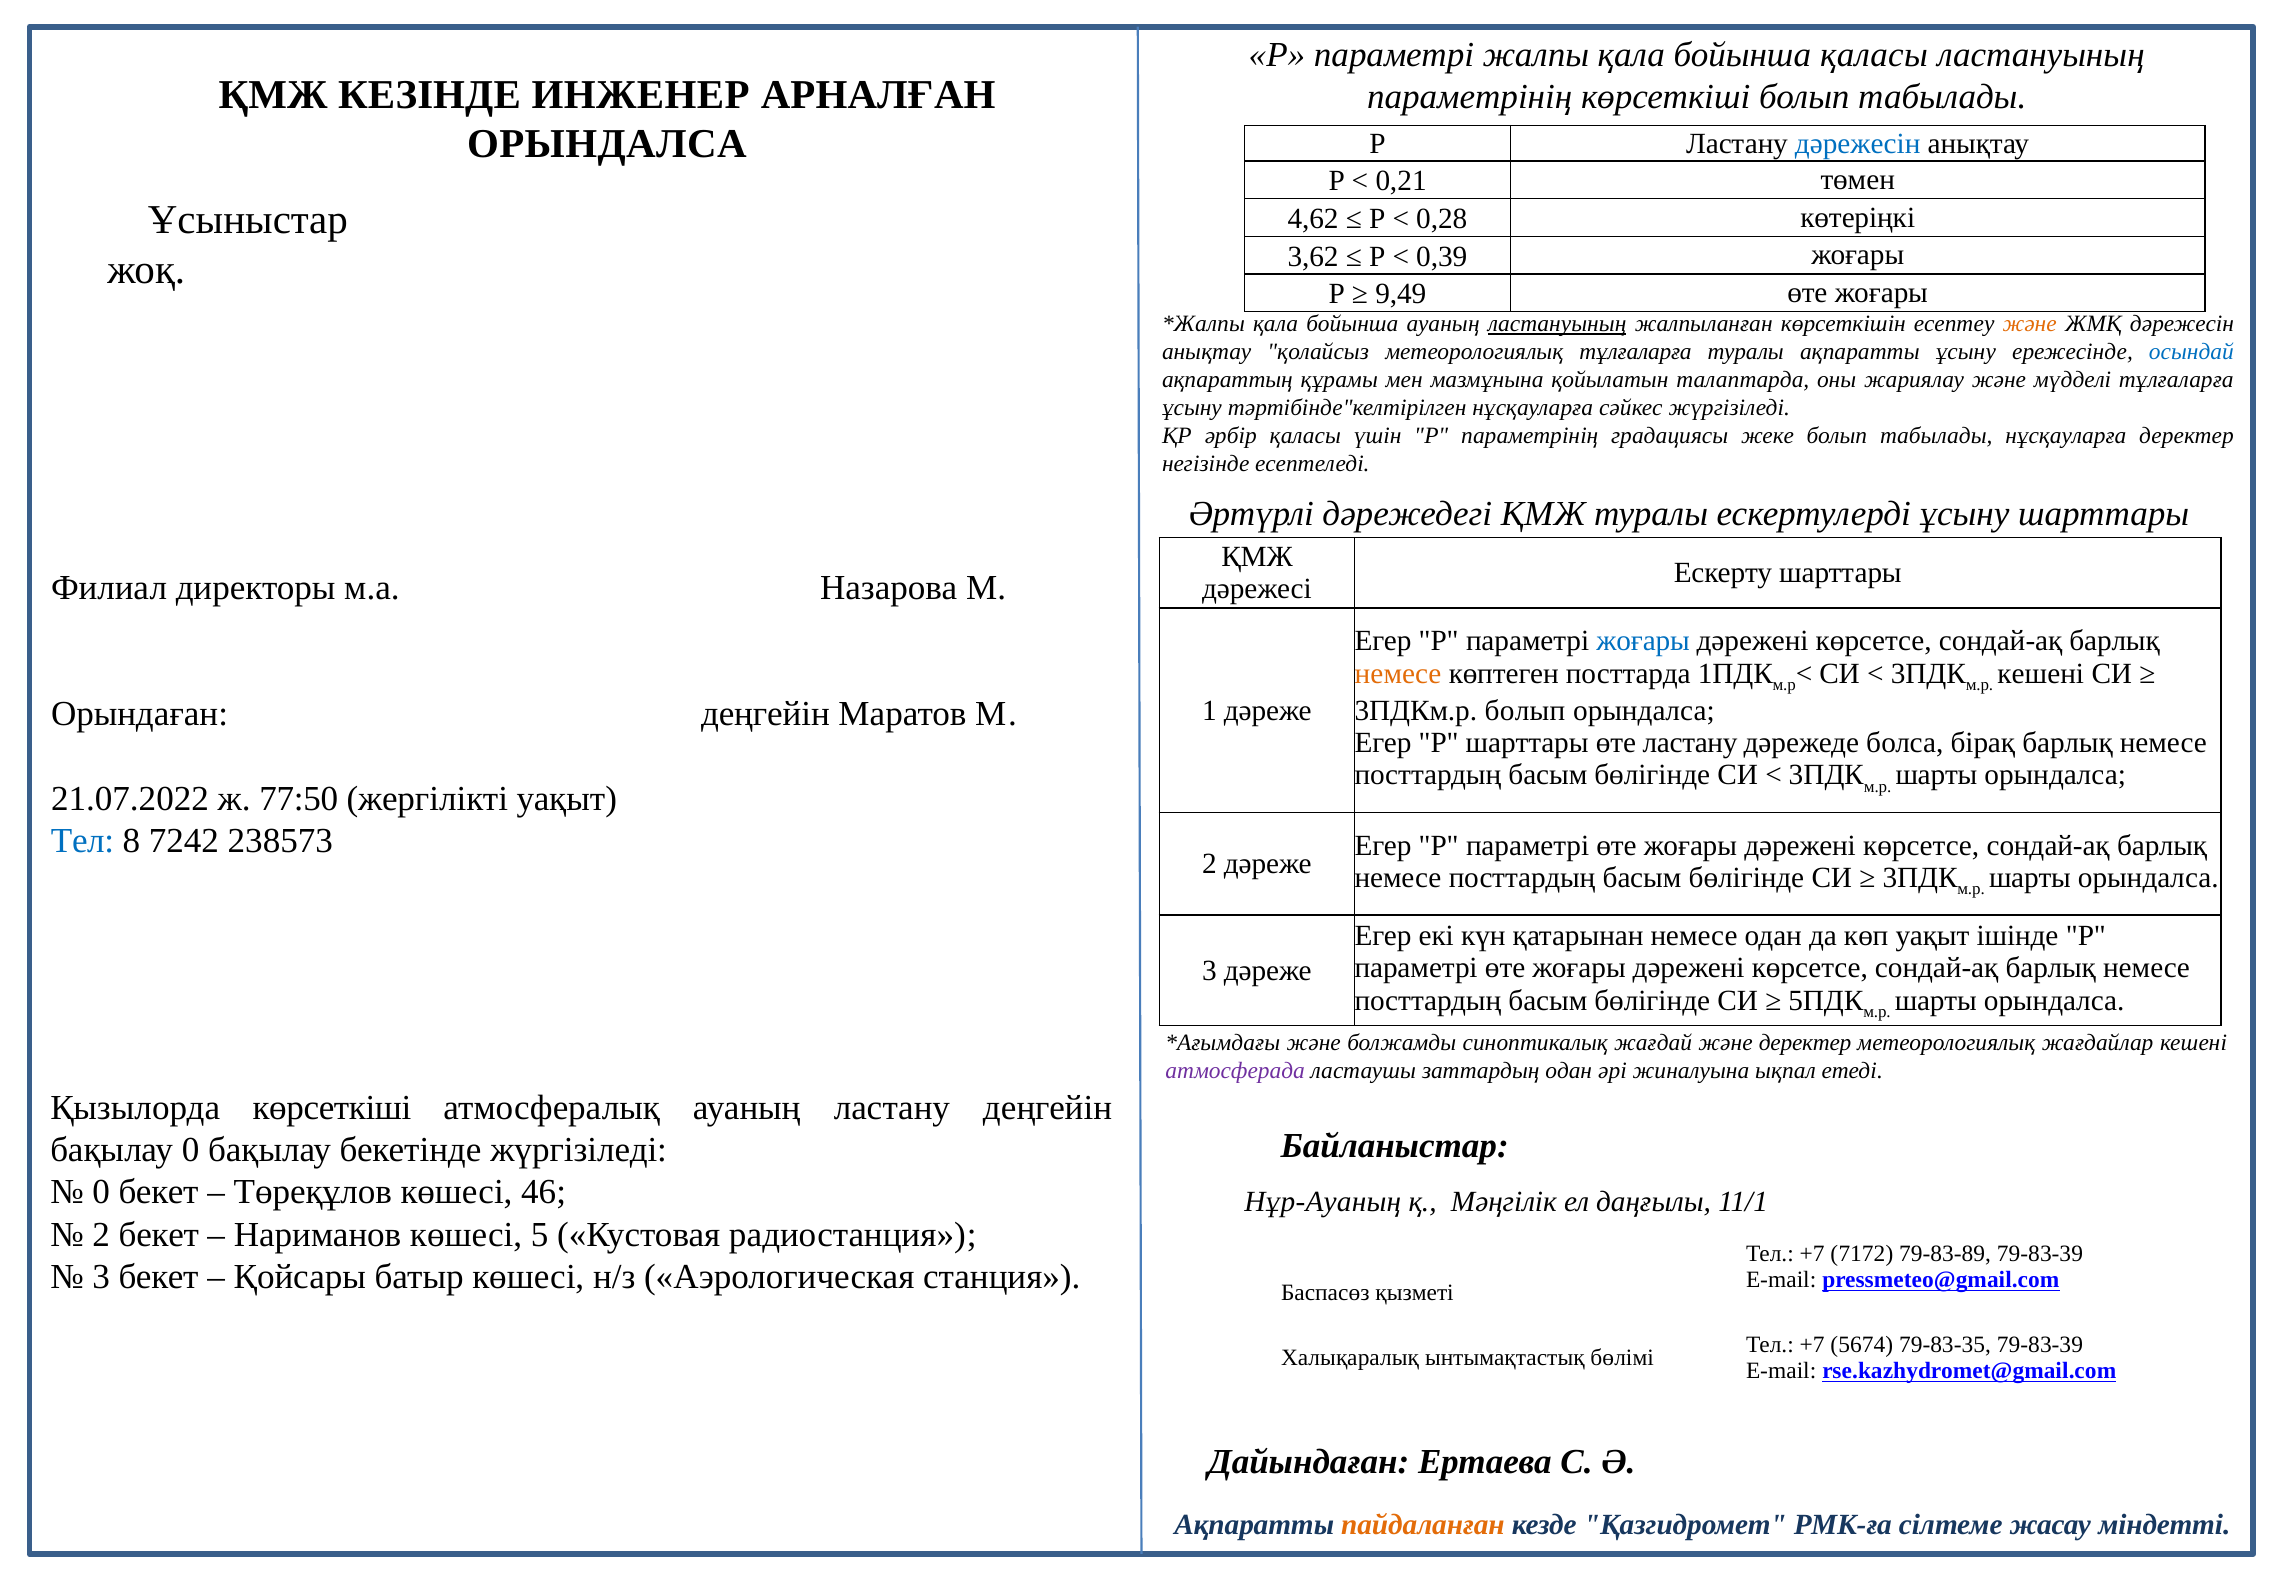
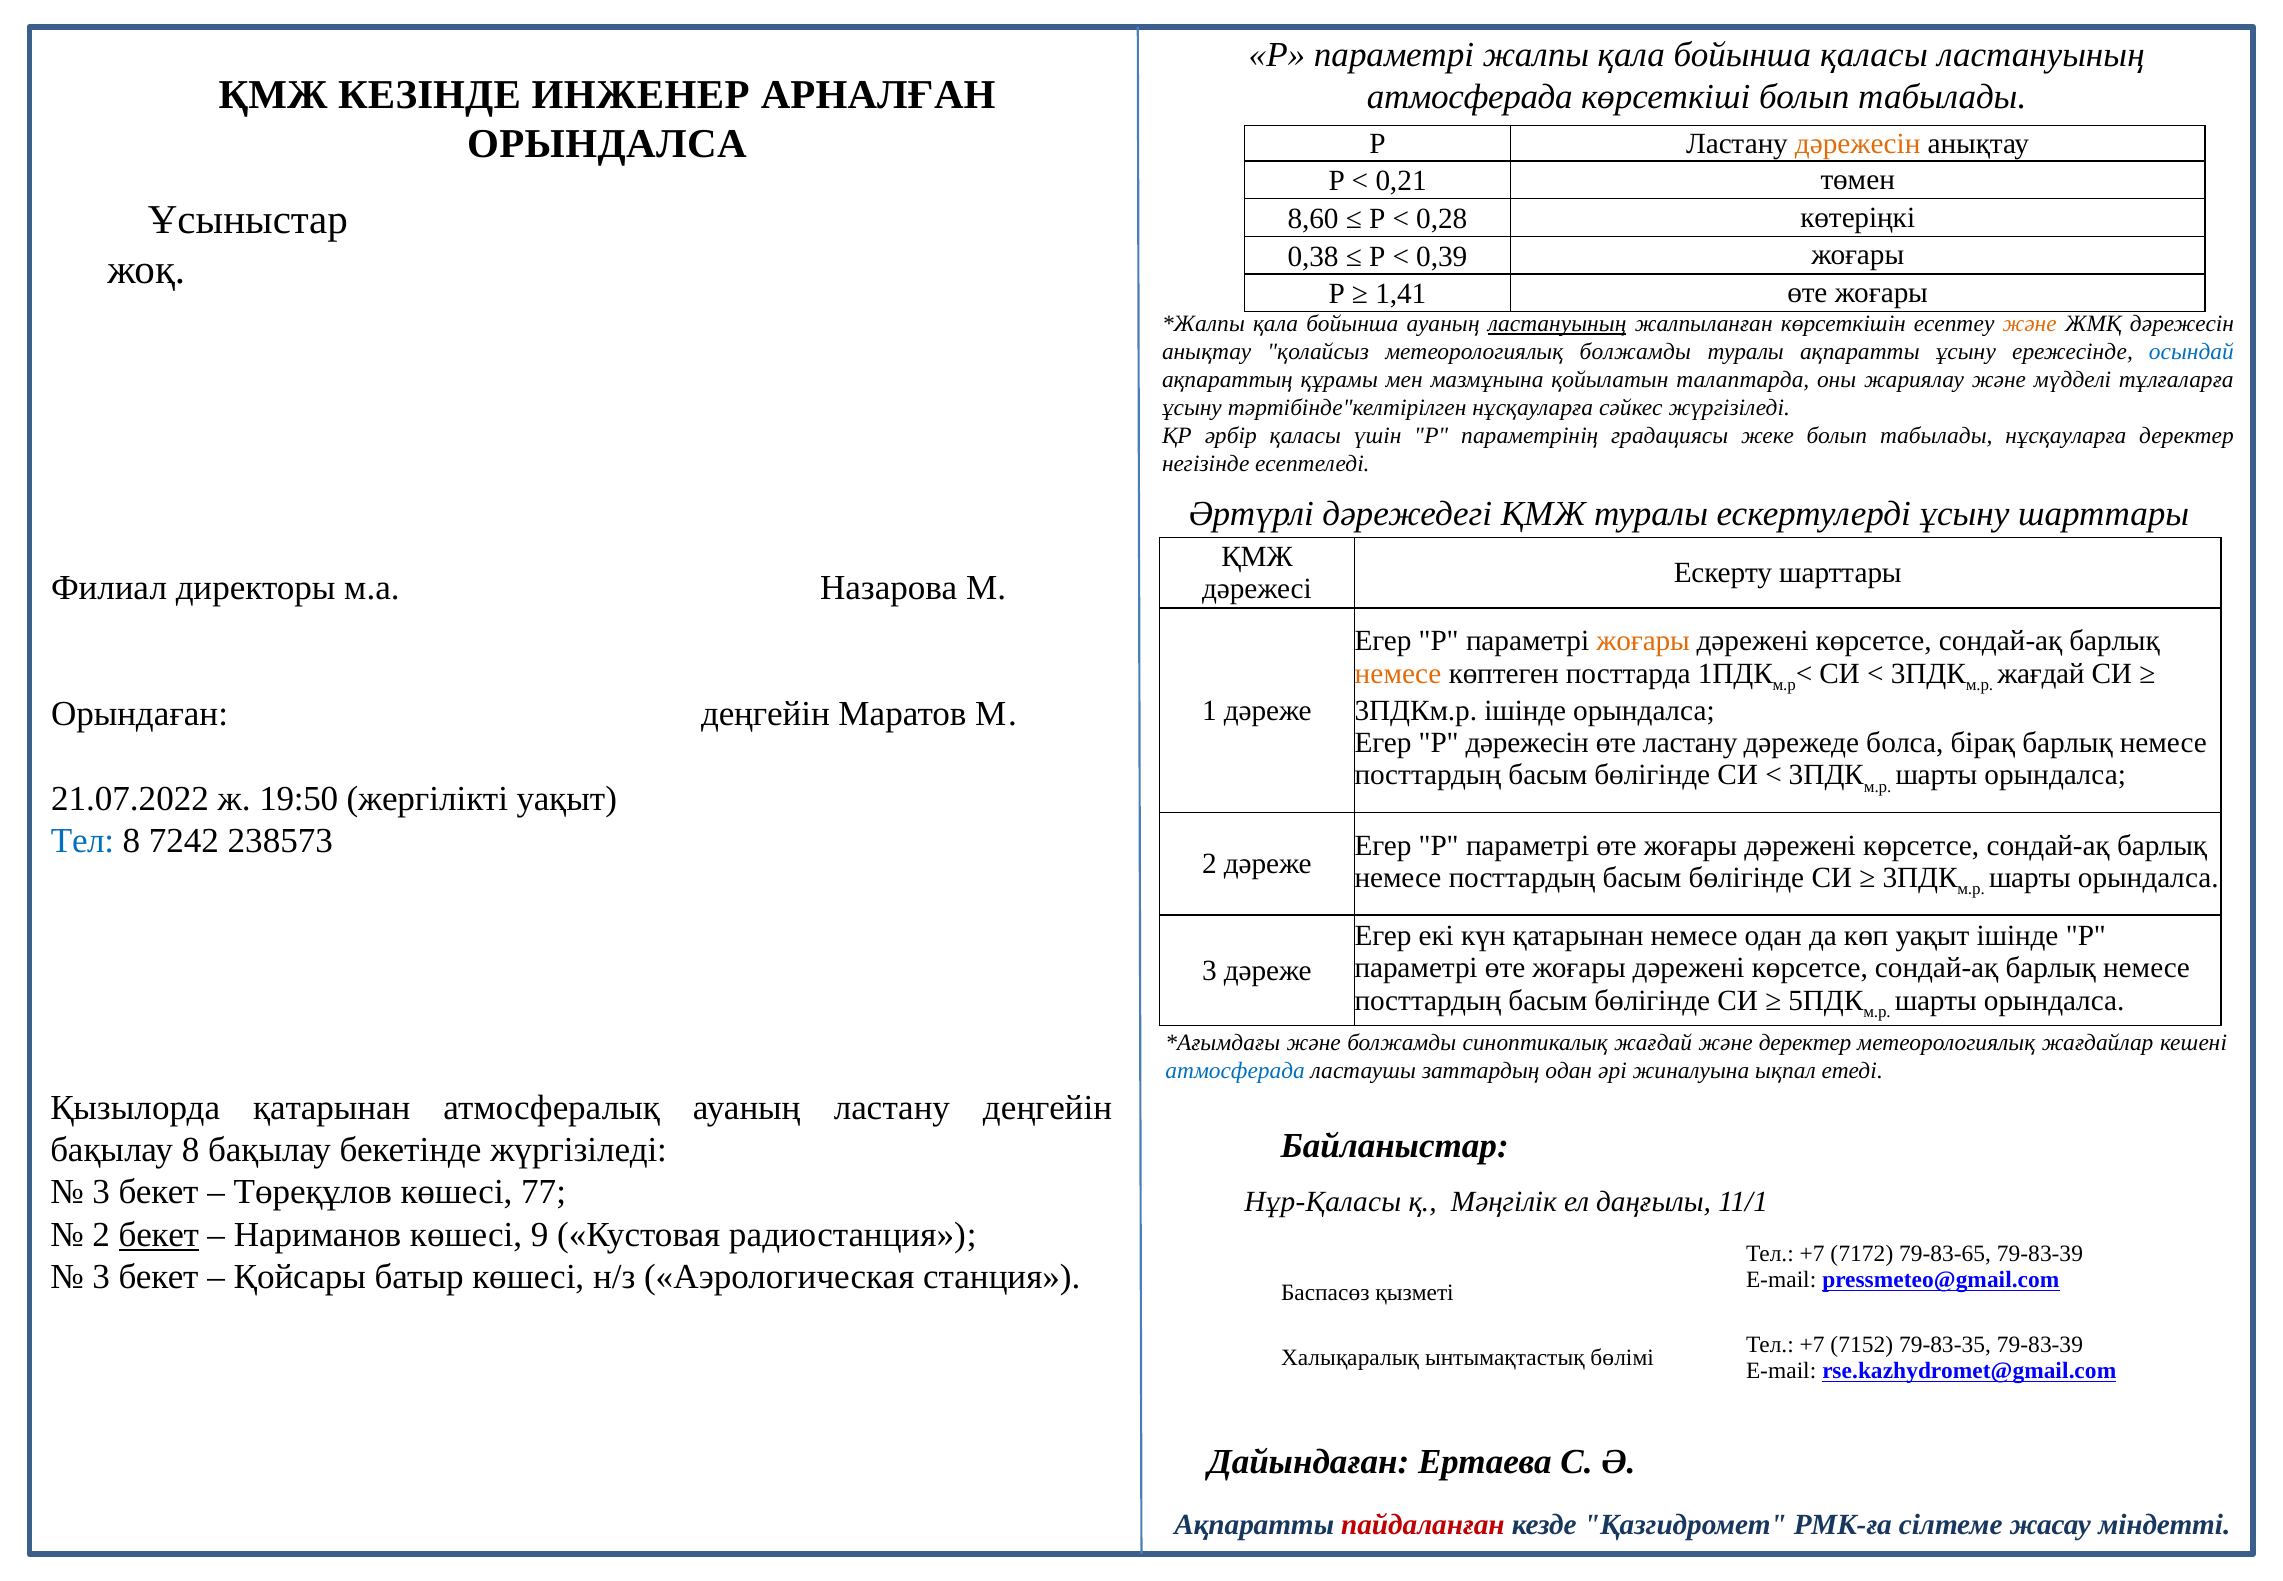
параметрінің: параметрінің -> атмосферада (1470, 97)
дәрежесін colour: blue -> orange (1858, 143)
4,62: 4,62 -> 8,60 (1313, 219)
3,62: 3,62 -> 0,38 (1313, 256)
9,49: 9,49 -> 1,41 (1401, 294)
метеорологиялық тұлғаларға: тұлғаларға -> болжамды (1635, 352)
жоғары colour: blue -> orange (1643, 641)
кешені: кешені -> жағдай (2041, 673)
3ПДКм.р болып: болып -> ішінде (1525, 710)
P шарттары: шарттары -> дәрежесін (1527, 743)
77:50: 77:50 -> 19:50 (299, 798)
атмосферада colour: purple -> blue (1235, 1070)
Қызылорда көрсеткіші: көрсеткіші -> қатарынан (332, 1108)
бақылау 0: 0 -> 8 (191, 1150)
0: 0 -> 3 (101, 1192)
46: 46 -> 77 (544, 1192)
Нұр-Ауаның: Нұр-Ауаның -> Нұр-Қаласы (1323, 1201)
бекет underline: none -> present (159, 1234)
5: 5 -> 9 (540, 1234)
79-83-89: 79-83-89 -> 79-83-65 (1945, 1253)
5674: 5674 -> 7152 (1862, 1345)
пайдаланған colour: orange -> red (1423, 1525)
